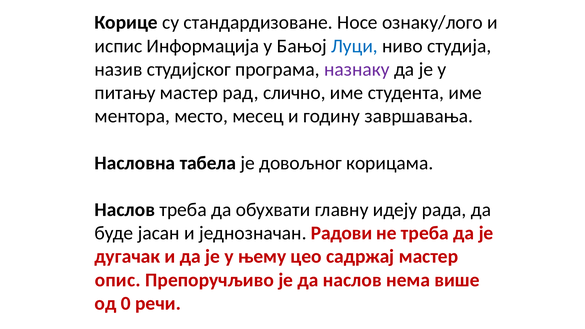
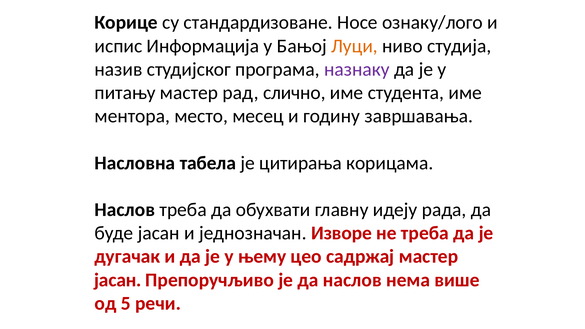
Луци colour: blue -> orange (354, 46)
довољног: довољног -> цитирања (301, 163)
Радови: Радови -> Изворе (342, 233)
опис: опис -> јасан (118, 280)
0: 0 -> 5 (126, 303)
